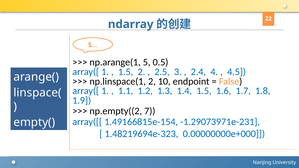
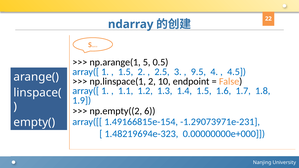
2.4: 2.4 -> 9.5 (198, 72)
7: 7 -> 6 (150, 111)
